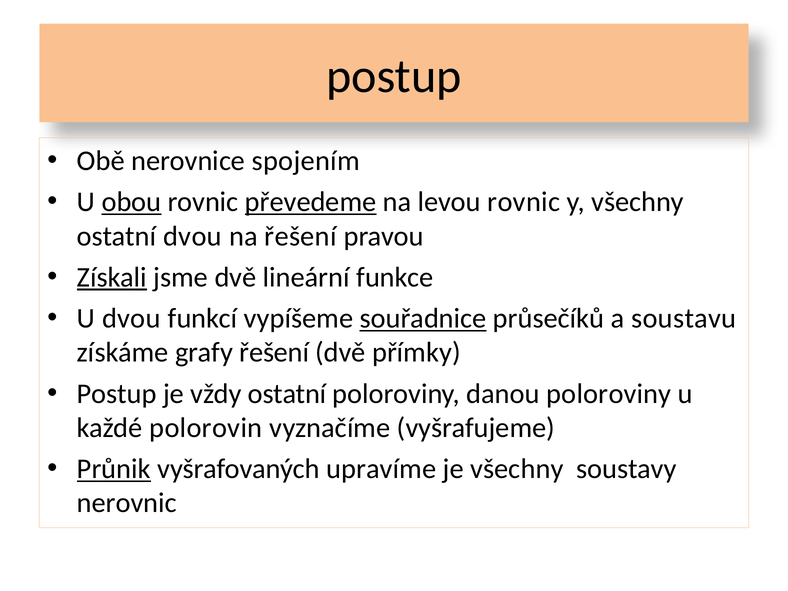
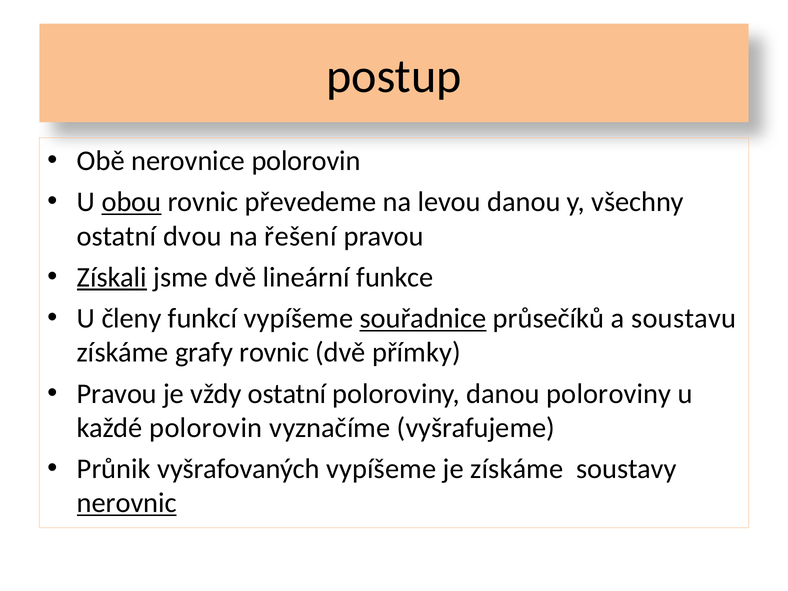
nerovnice spojením: spojením -> polorovin (306, 161)
převedeme underline: present -> none (311, 202)
levou rovnic: rovnic -> danou (524, 202)
U dvou: dvou -> členy (132, 318)
grafy řešení: řešení -> rovnic (274, 353)
Postup: Postup -> Pravou (117, 394)
Průnik underline: present -> none (114, 469)
vyšrafovaných upravíme: upravíme -> vypíšeme (381, 469)
je všechny: všechny -> získáme (517, 469)
nerovnic underline: none -> present (127, 503)
